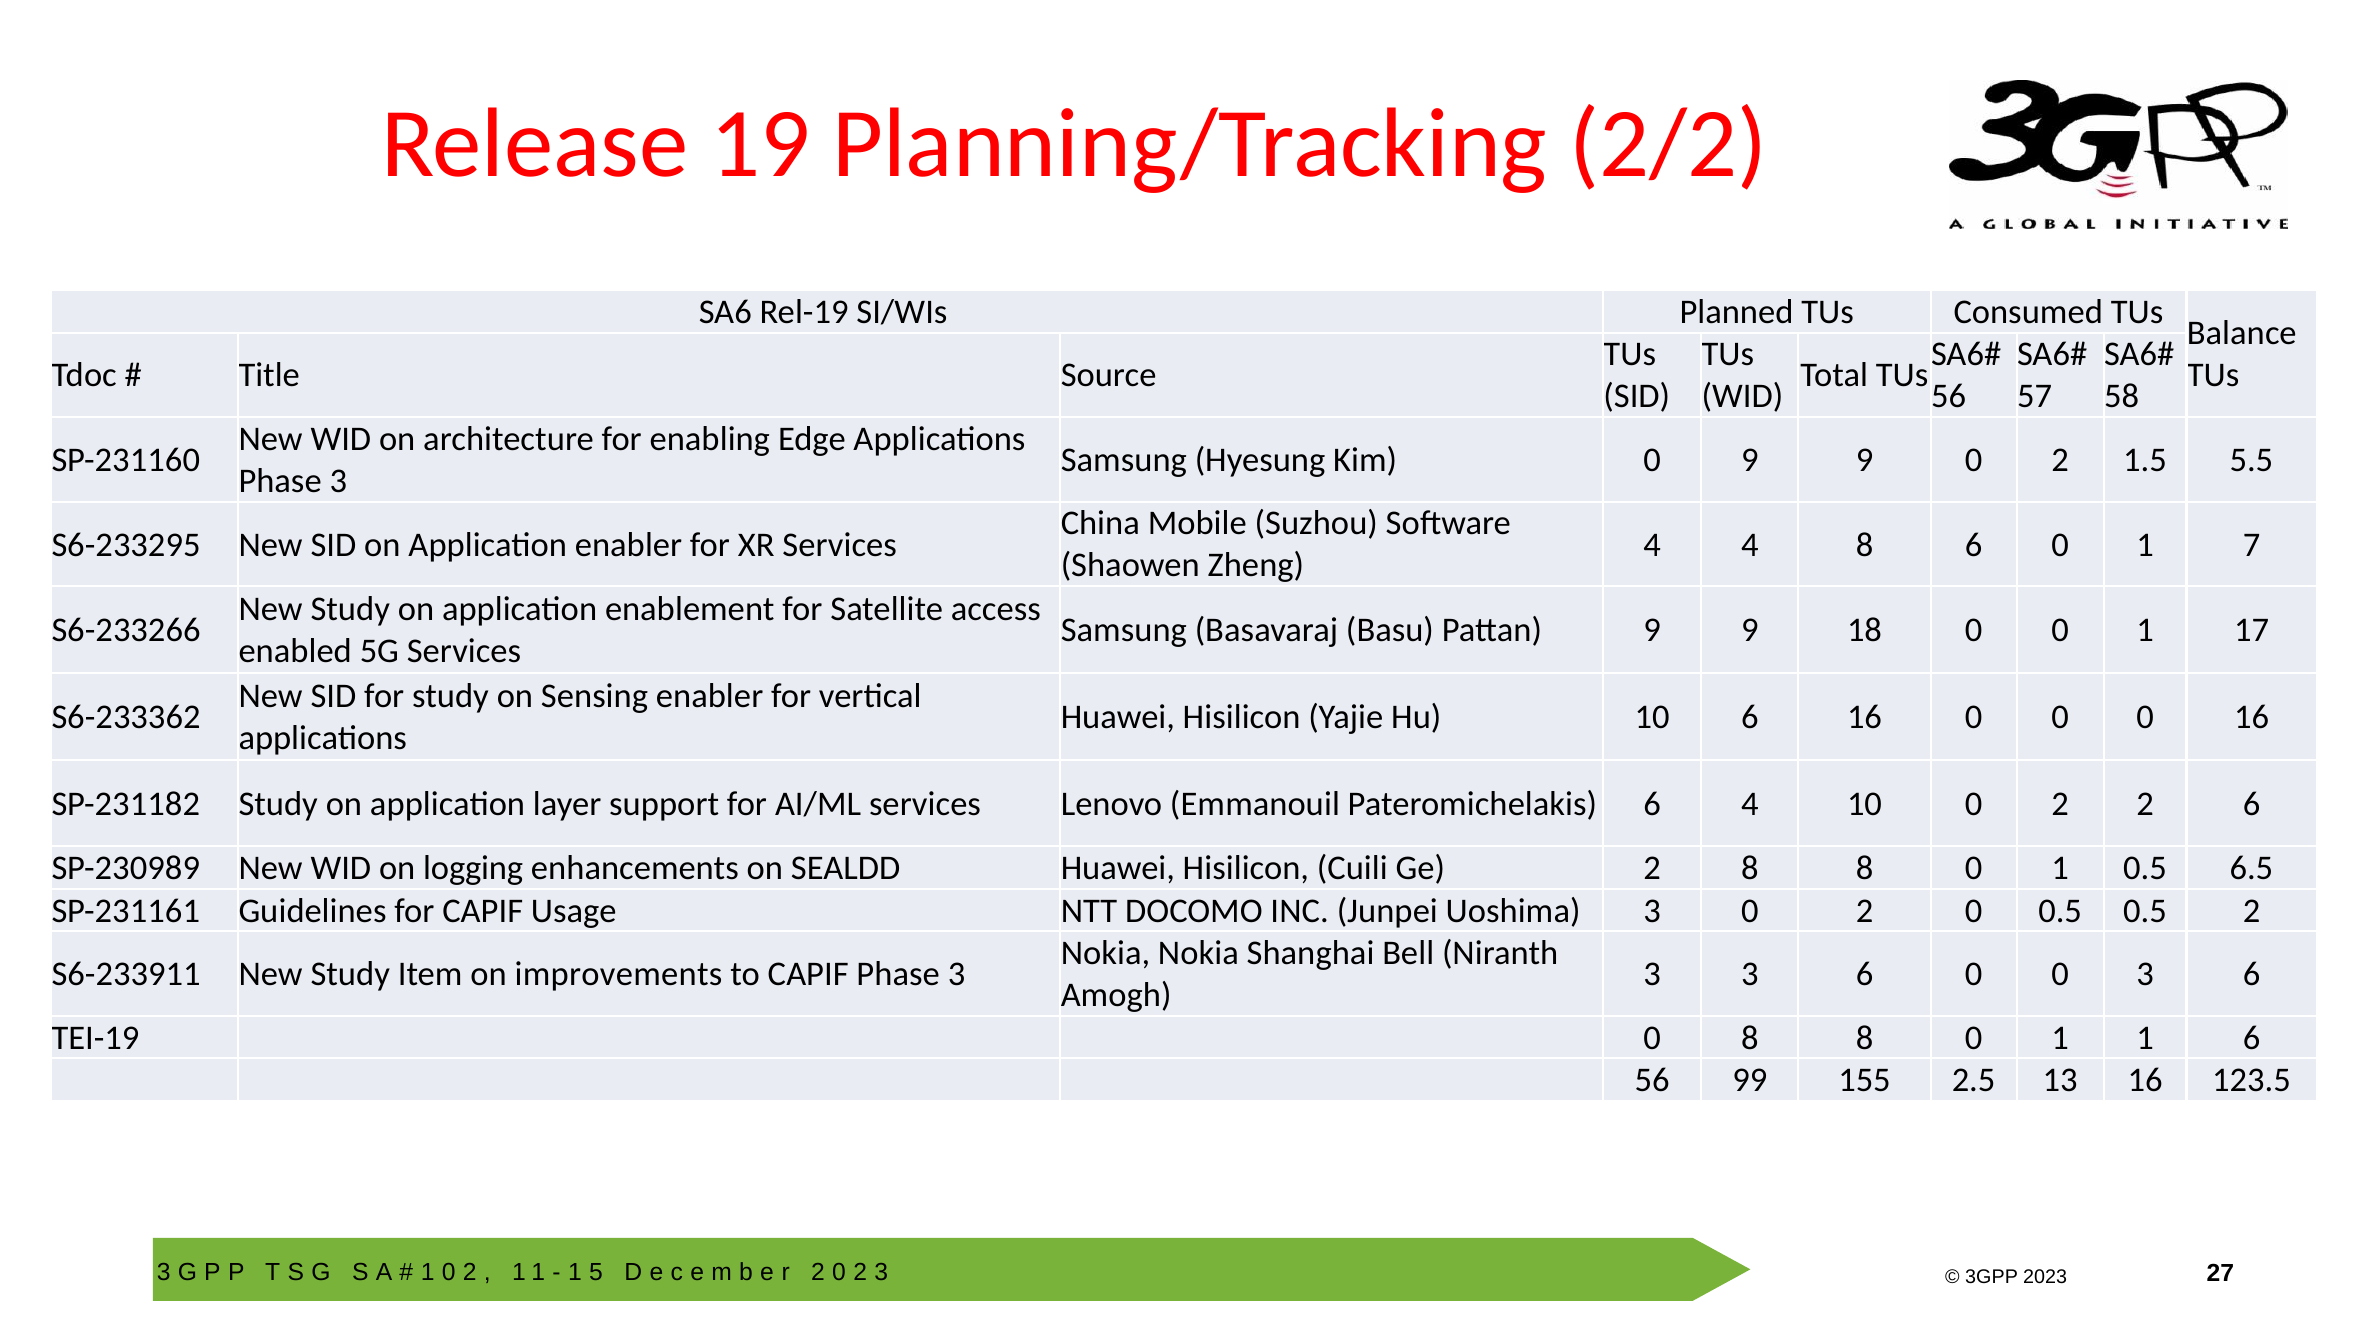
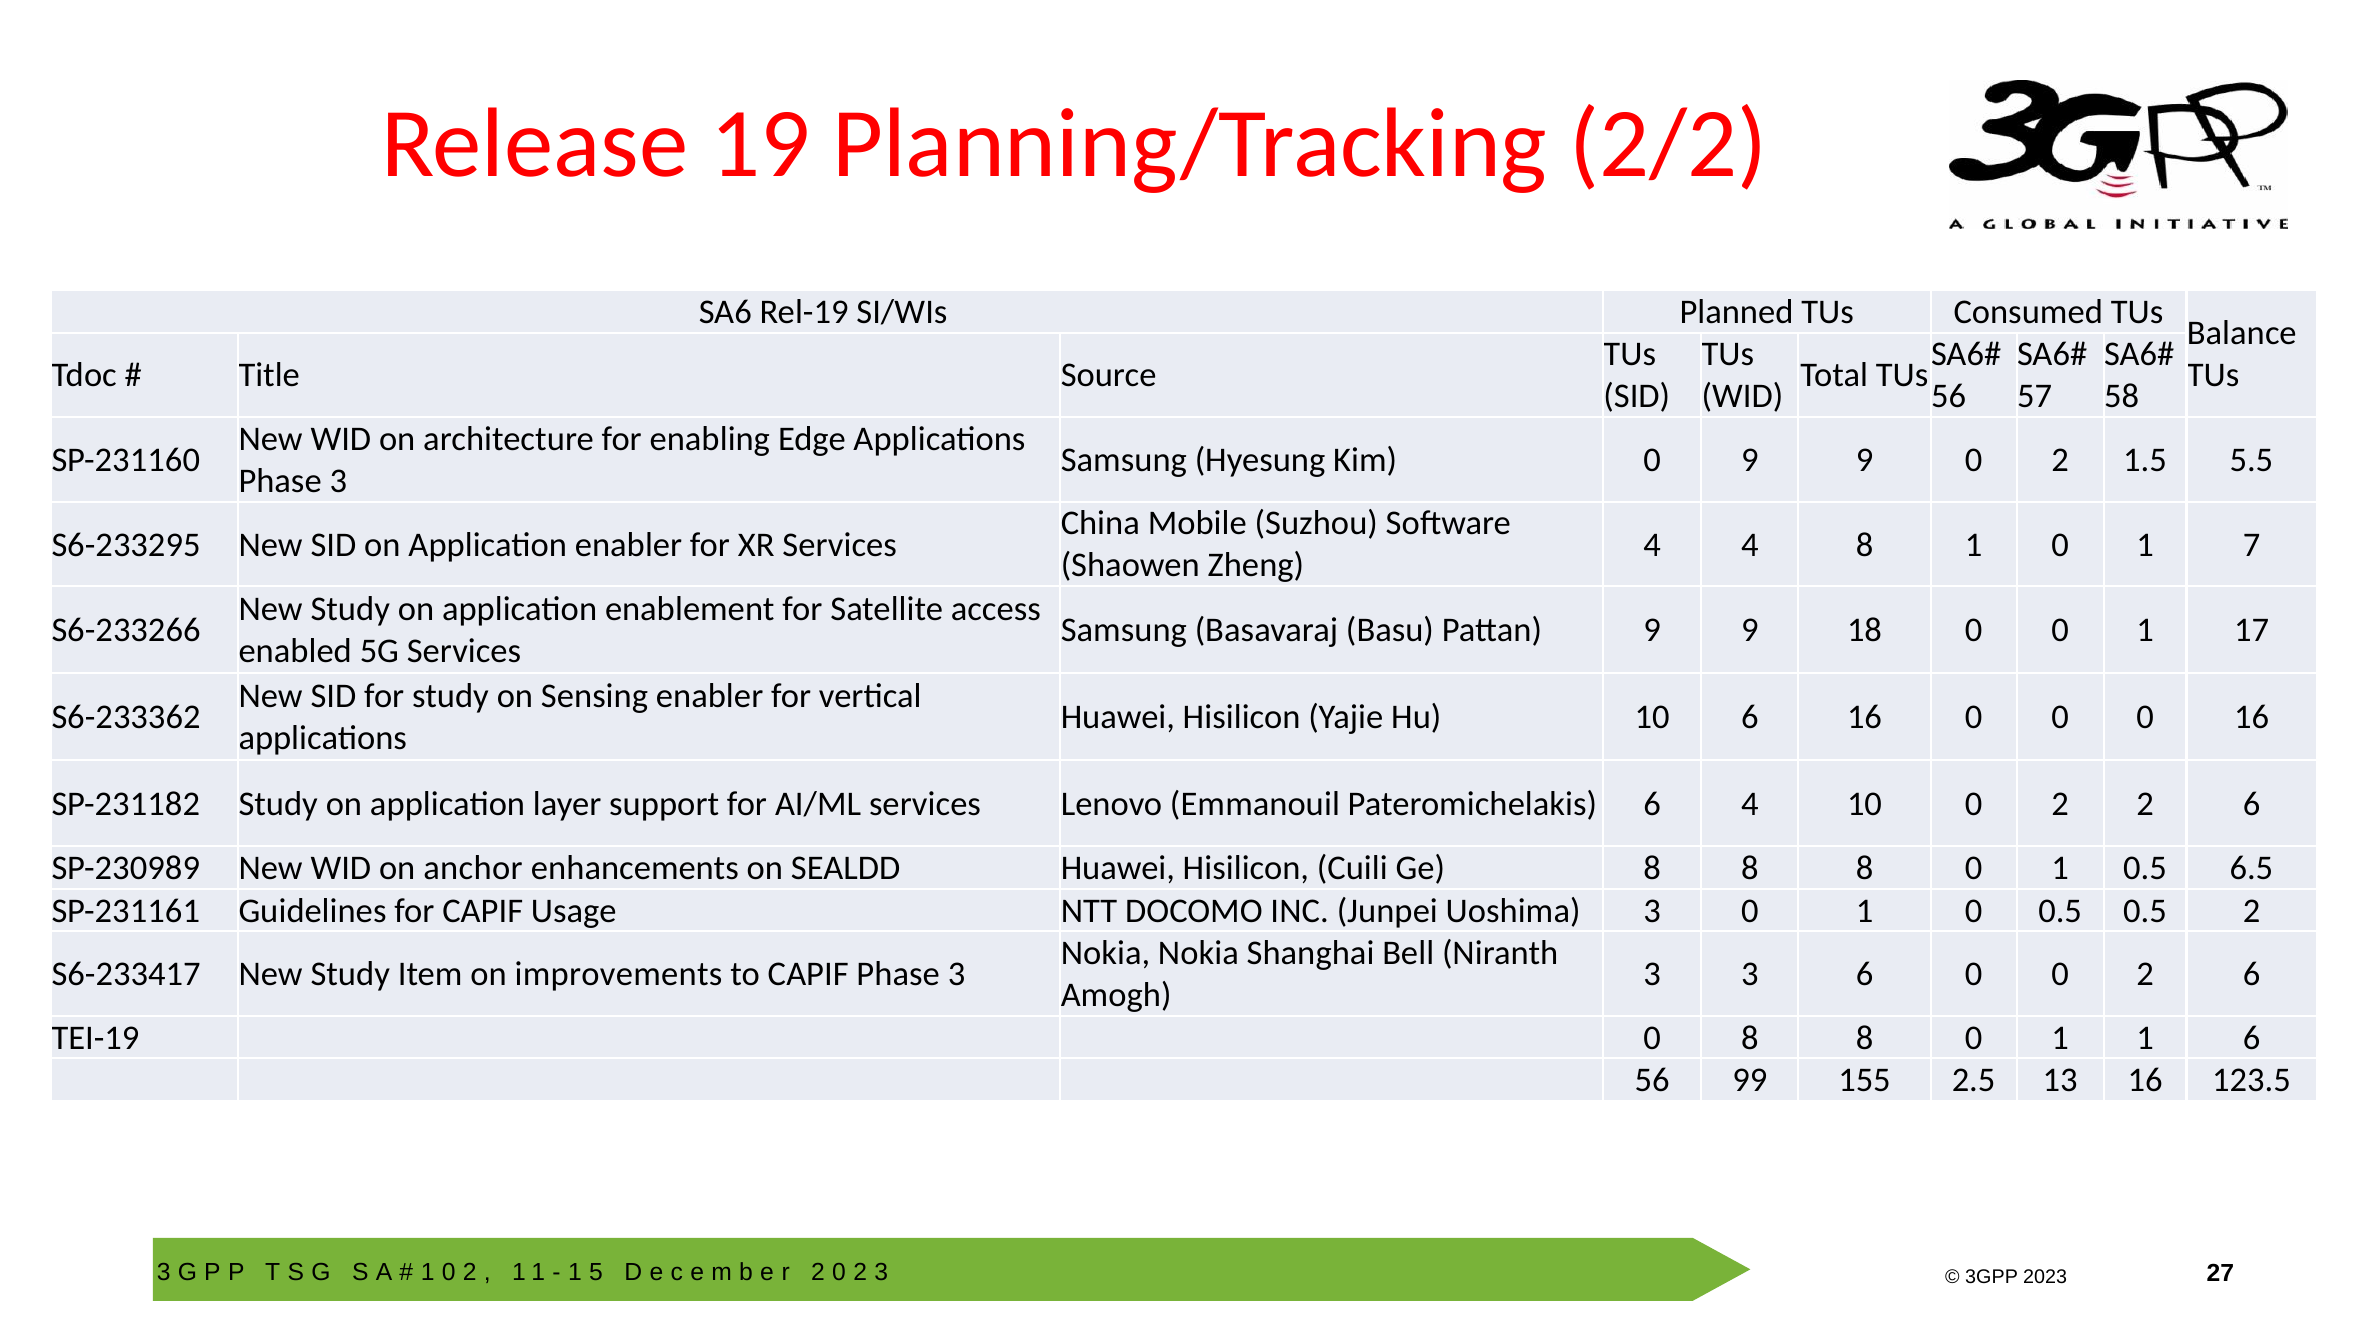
8 6: 6 -> 1 (1974, 545)
logging: logging -> anchor (473, 868)
Ge 2: 2 -> 8 (1652, 868)
3 0 2: 2 -> 1 (1864, 911)
S6-233911: S6-233911 -> S6-233417 (126, 974)
0 0 3: 3 -> 2 (2145, 974)
